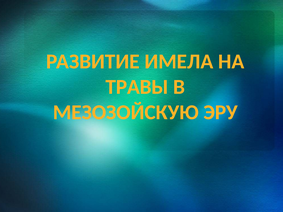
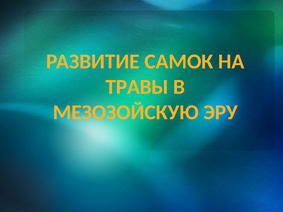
ИМЕЛА: ИМЕЛА -> САМОК (179, 62)
